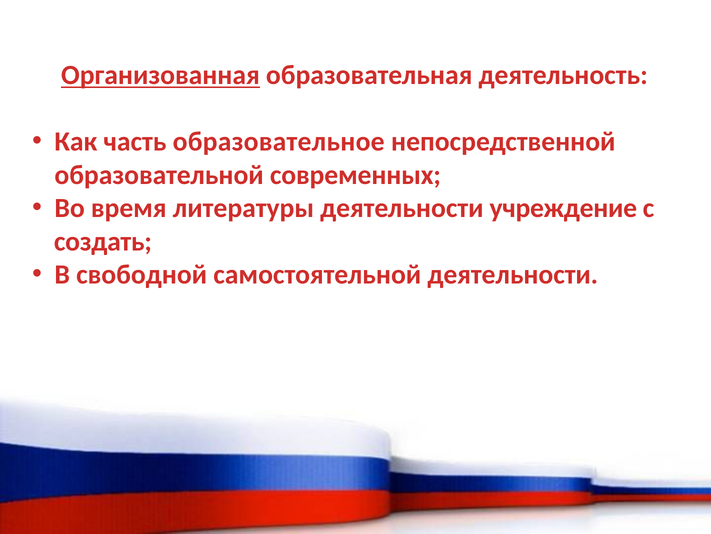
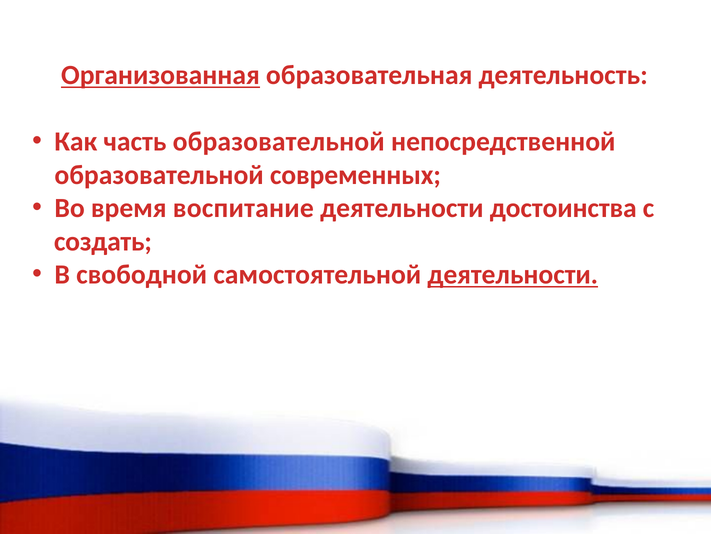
часть образовательное: образовательное -> образовательной (279, 142)
литературы: литературы -> воспитание (243, 208)
учреждение: учреждение -> достоинства (563, 208)
деятельности underline: none -> present (513, 274)
